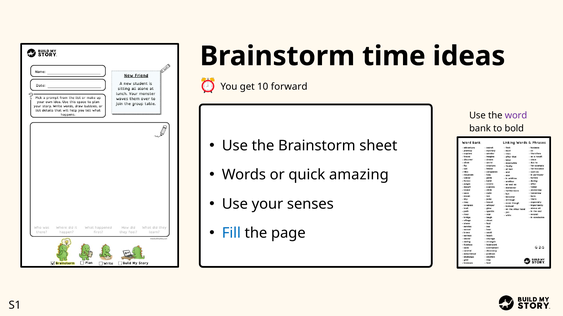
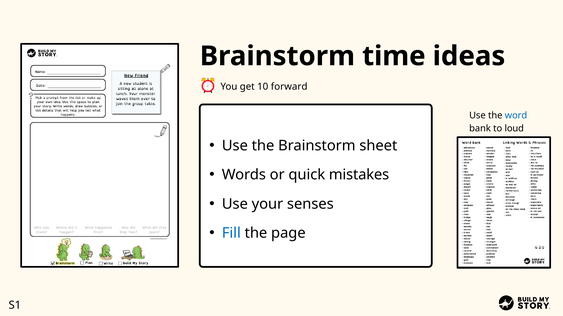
word colour: purple -> blue (516, 116)
bold: bold -> loud (514, 129)
amazing: amazing -> mistakes (359, 175)
